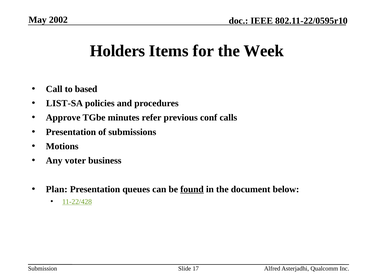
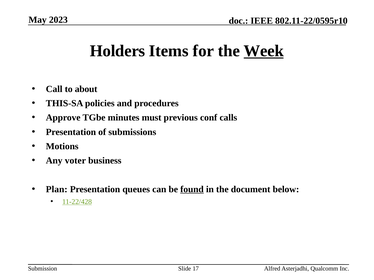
2002: 2002 -> 2023 (58, 20)
Week underline: none -> present (264, 51)
based: based -> about (86, 89)
LIST-SA: LIST-SA -> THIS-SA (65, 104)
refer: refer -> must (152, 118)
